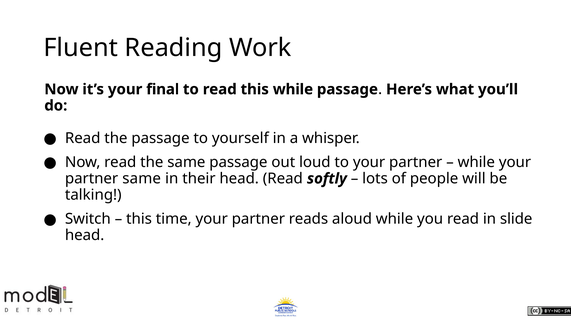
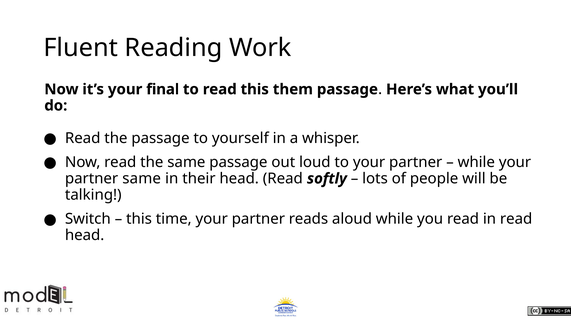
this while: while -> them (293, 89)
in slide: slide -> read (516, 219)
